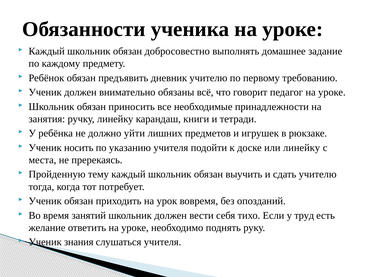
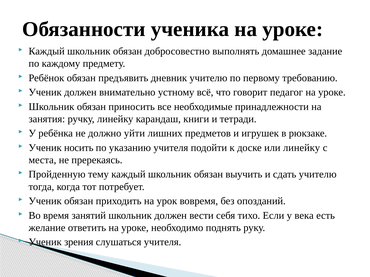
обязаны: обязаны -> устному (176, 92)
труд: труд -> века (304, 216)
знания: знания -> зрения (79, 243)
